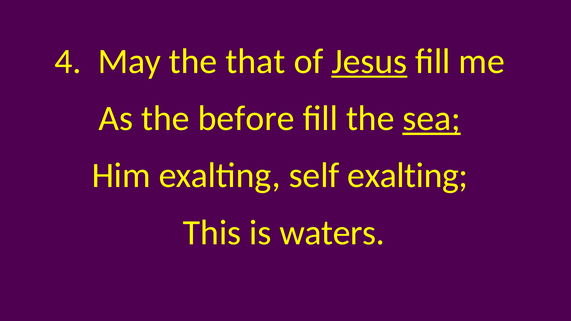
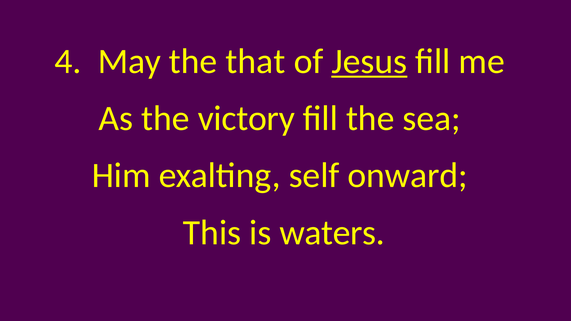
before: before -> victory (246, 119)
sea underline: present -> none (432, 119)
self exalting: exalting -> onward (408, 176)
